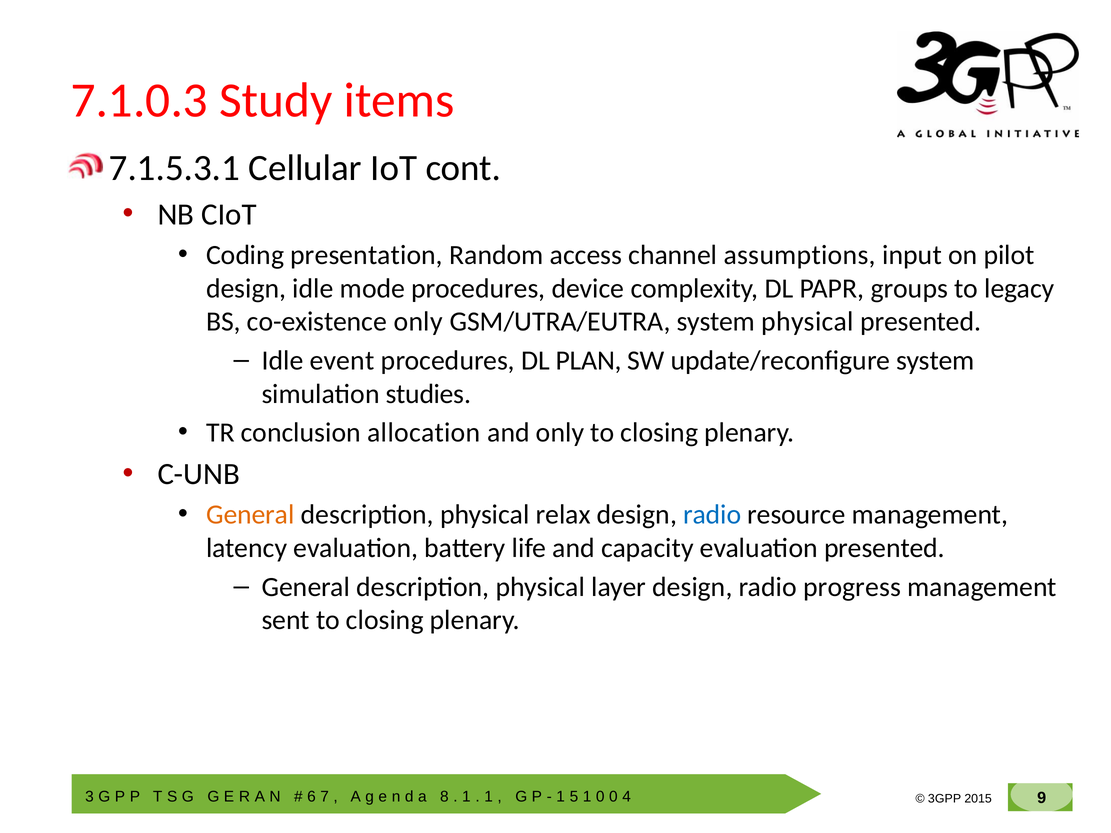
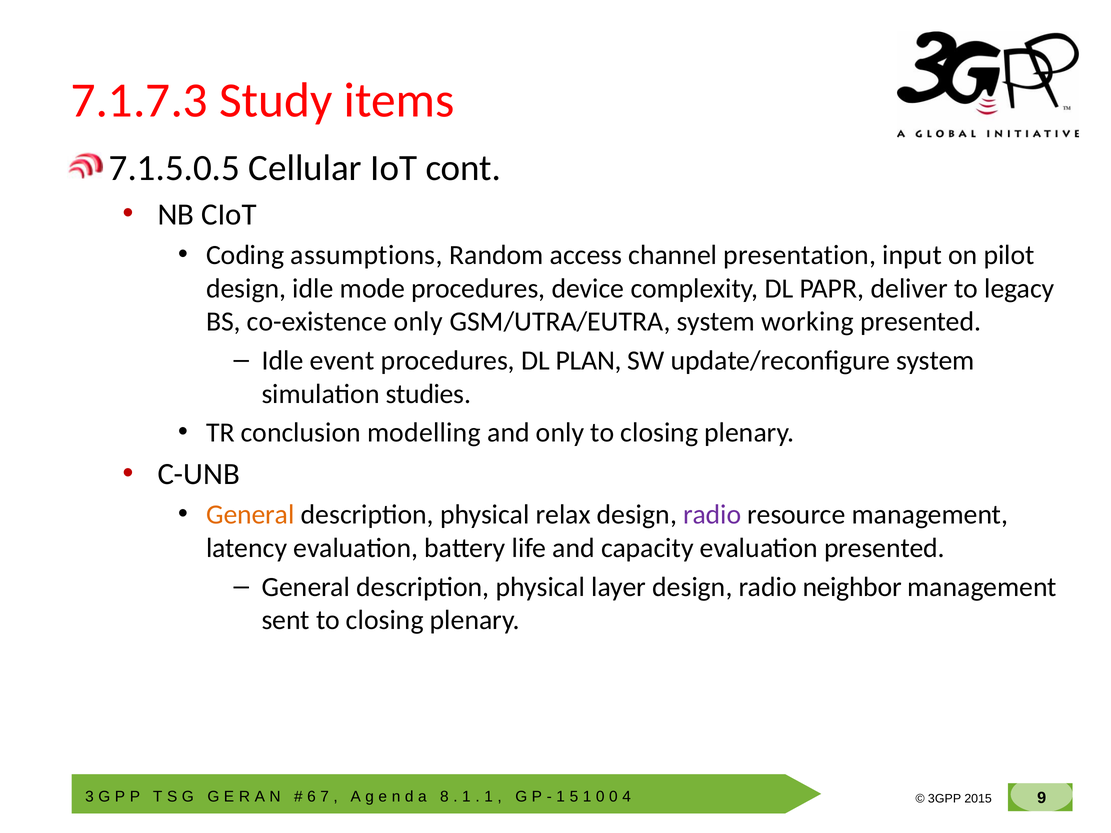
7.1.0.3: 7.1.0.3 -> 7.1.7.3 (139, 101)
7.1.5.3.1: 7.1.5.3.1 -> 7.1.5.0.5 (174, 168)
presentation: presentation -> assumptions (366, 255)
assumptions: assumptions -> presentation (800, 255)
groups: groups -> deliver (909, 288)
system physical: physical -> working (808, 322)
allocation: allocation -> modelling (424, 433)
radio colour: blue -> purple (712, 515)
progress: progress -> neighbor (852, 587)
